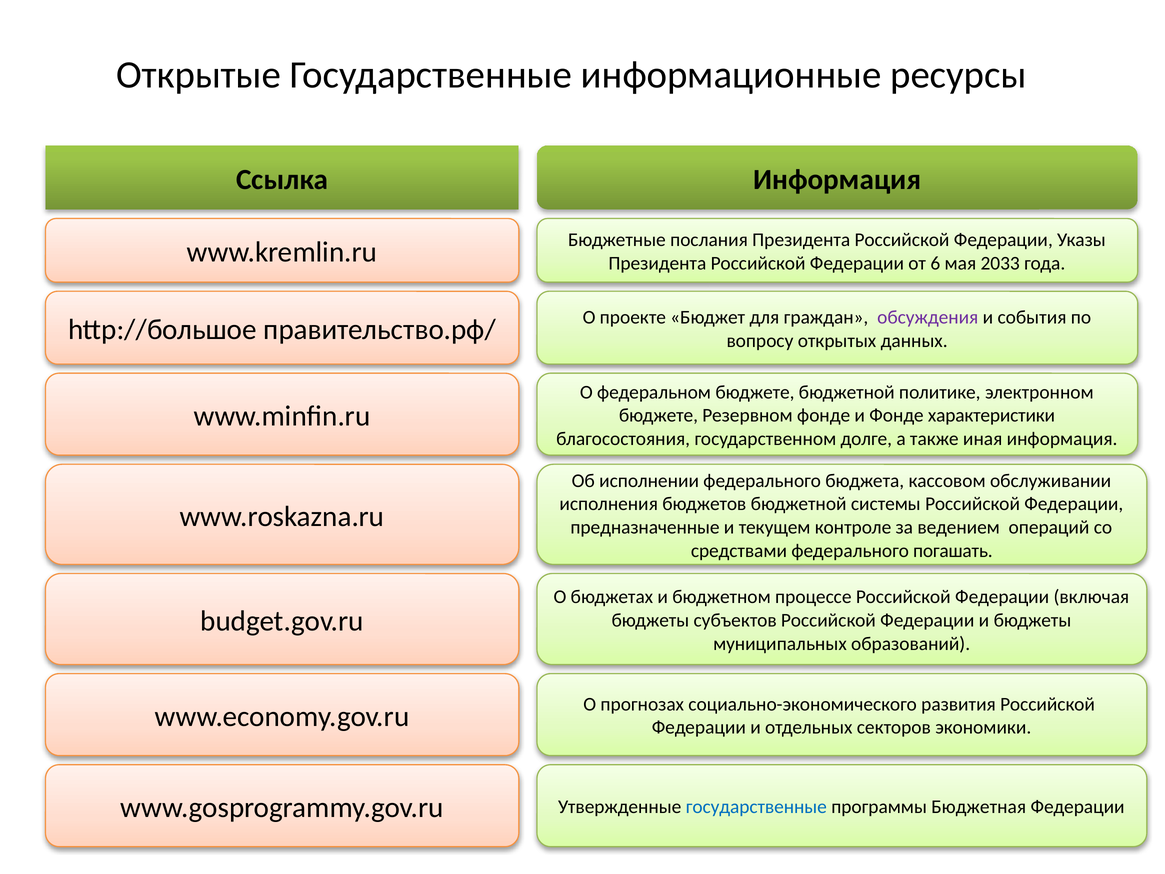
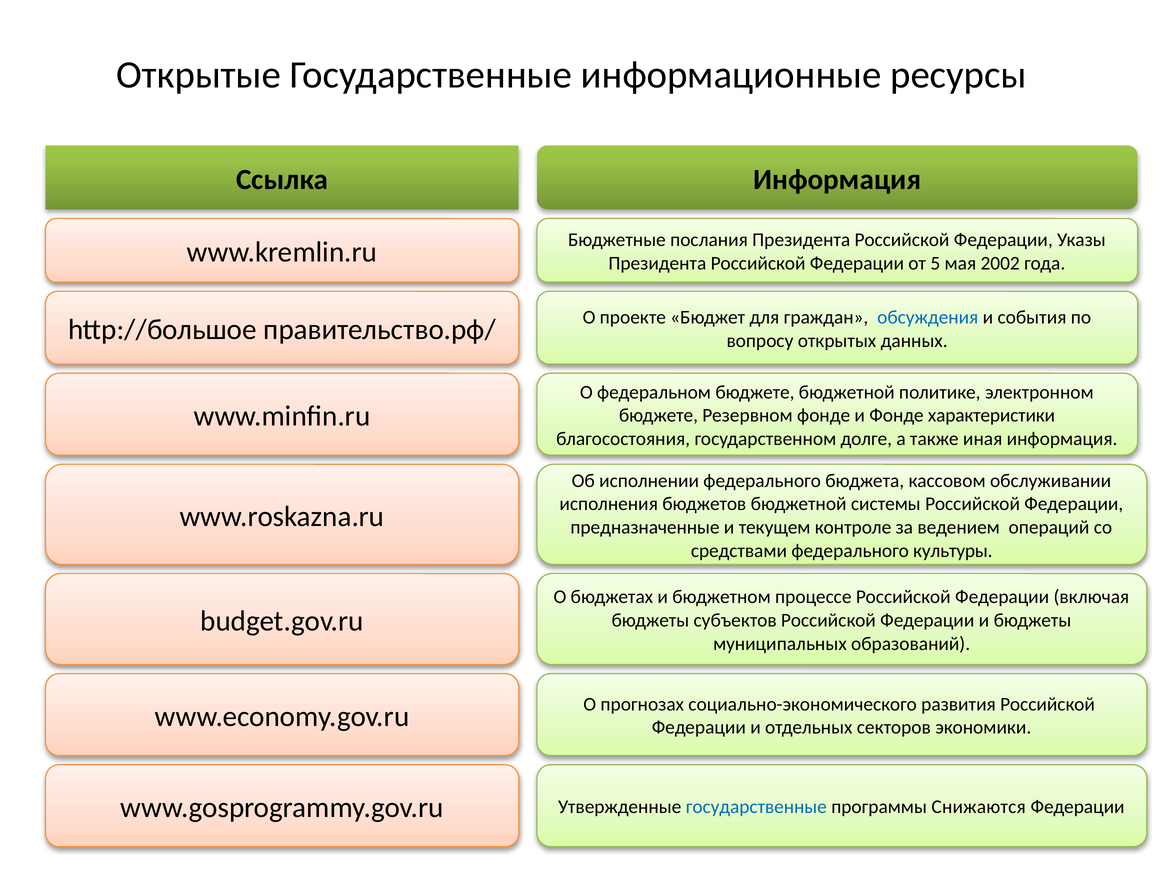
6: 6 -> 5 (935, 263)
2033: 2033 -> 2002 (1000, 263)
обсуждения colour: purple -> blue (928, 317)
погашать: погашать -> культуры (953, 551)
Бюджетная: Бюджетная -> Снижаются (979, 807)
